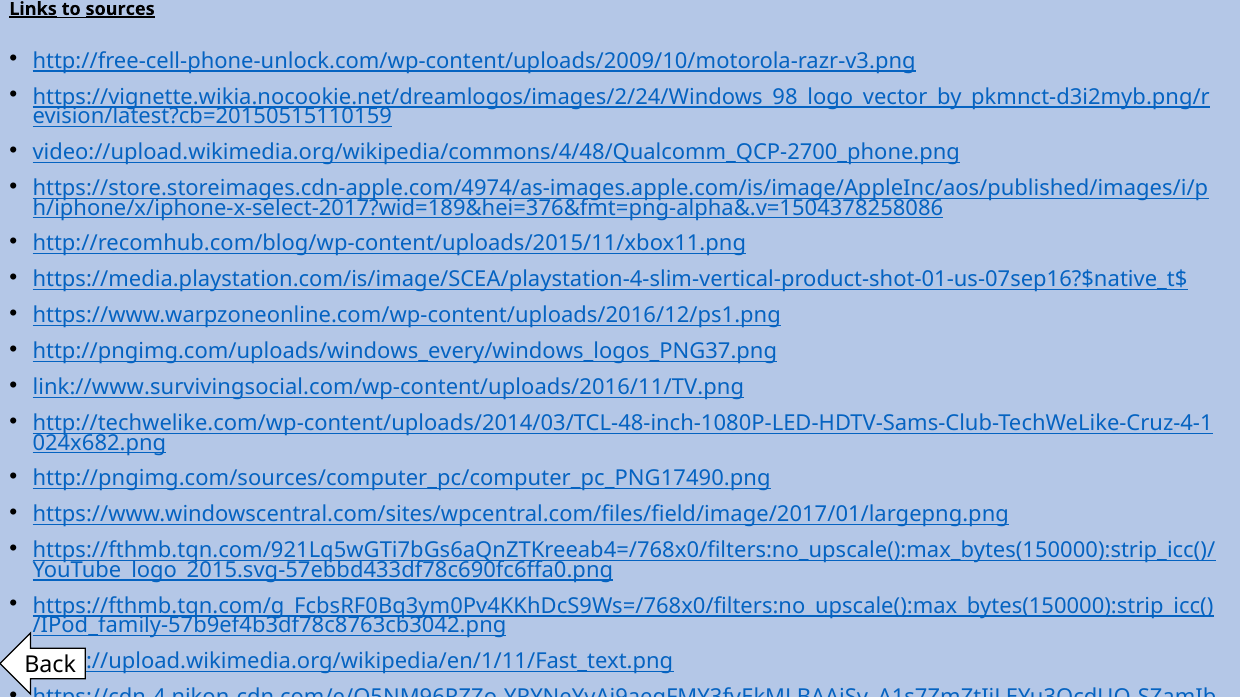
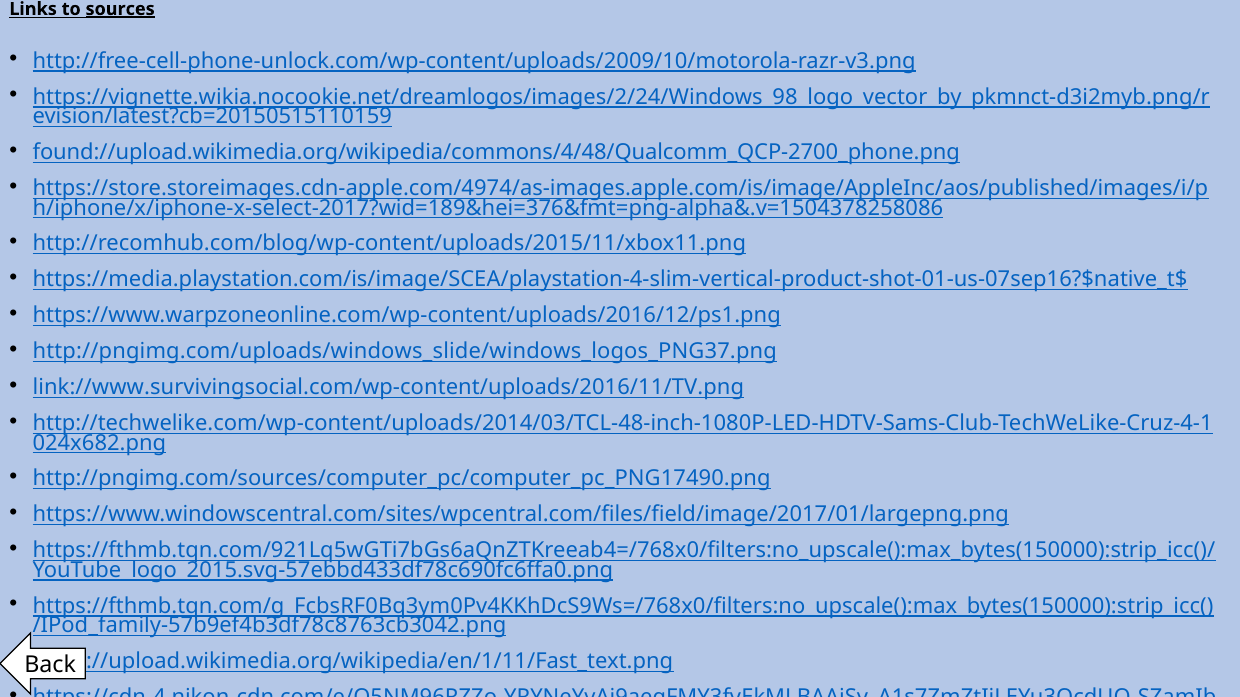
Links underline: present -> none (33, 9)
video://upload.wikimedia.org/wikipedia/commons/4/48/Qualcomm_QCP-2700_phone.png: video://upload.wikimedia.org/wikipedia/commons/4/48/Qualcomm_QCP-2700_phone.png -> found://upload.wikimedia.org/wikipedia/commons/4/48/Qualcomm_QCP-2700_phone.png (496, 152)
http://pngimg.com/uploads/windows_every/windows_logos_PNG37.png: http://pngimg.com/uploads/windows_every/windows_logos_PNG37.png -> http://pngimg.com/uploads/windows_slide/windows_logos_PNG37.png (405, 352)
